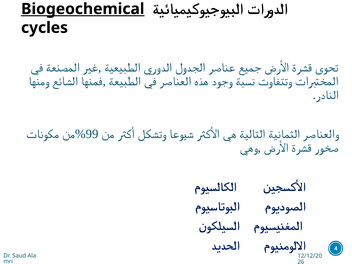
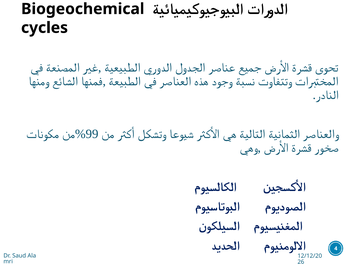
Biogeochemical underline: present -> none (83, 9)
